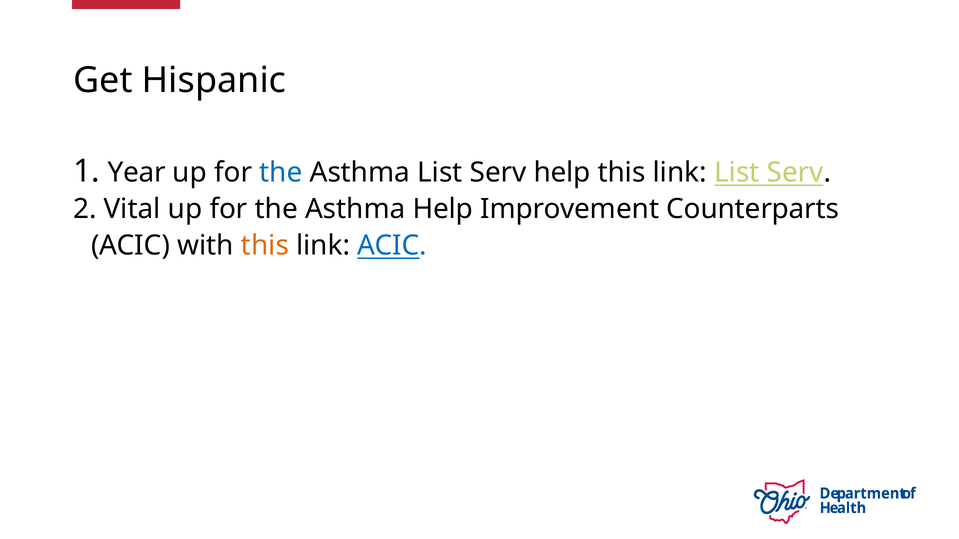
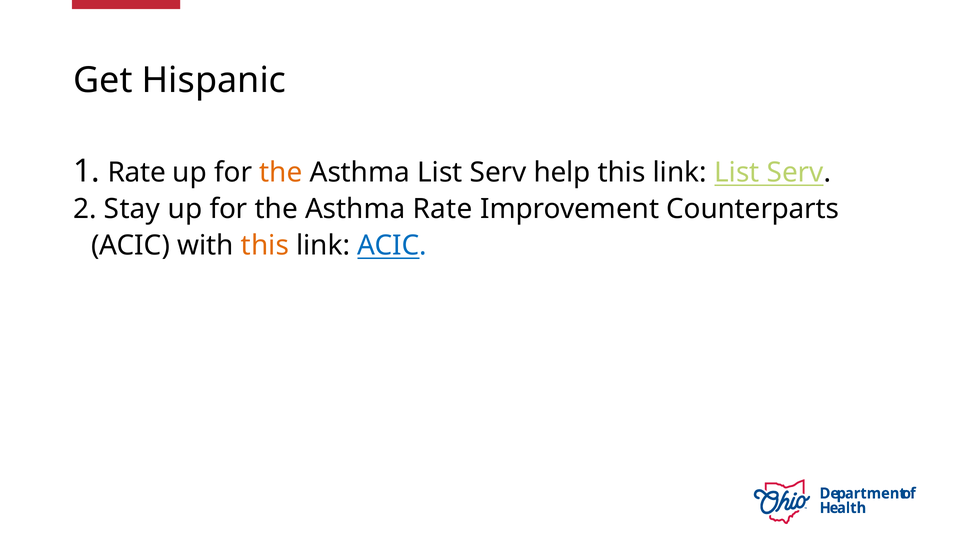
Year: Year -> Rate (137, 173)
the colour: blue -> orange (281, 173)
Vital: Vital -> Stay (132, 209)
Asthma Help: Help -> Rate (443, 209)
